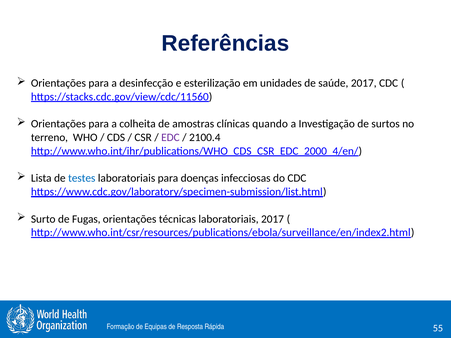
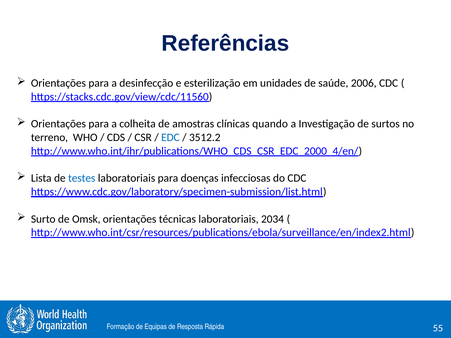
saúde 2017: 2017 -> 2006 (364, 83)
EDC colour: purple -> blue (170, 138)
2100.4: 2100.4 -> 3512.2 (205, 138)
Fugas: Fugas -> Omsk (86, 219)
laboratoriais 2017: 2017 -> 2034 (273, 219)
